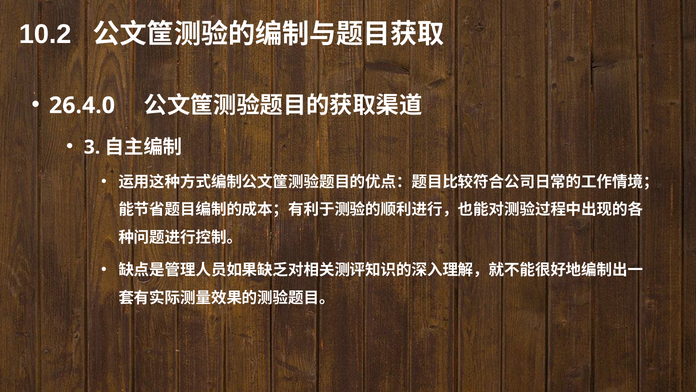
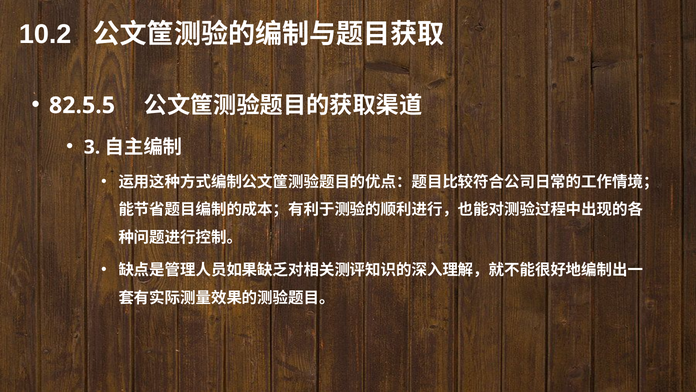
26.4.0: 26.4.0 -> 82.5.5 (82, 105)
